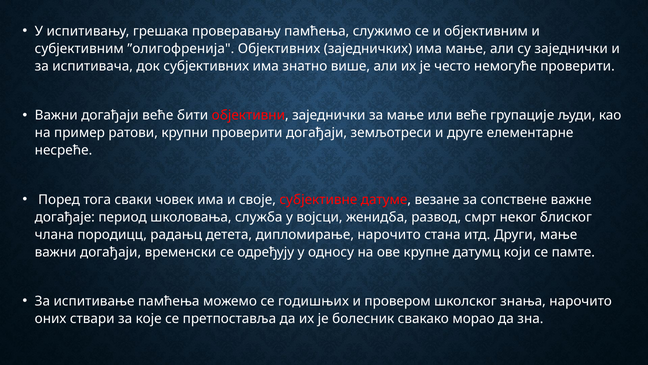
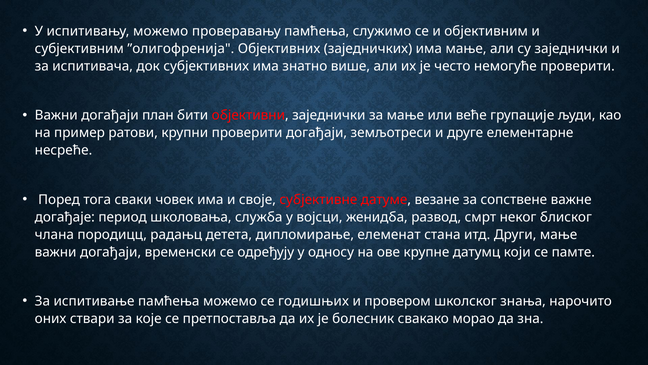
испитивању грешака: грешака -> можемо (161, 31)
догађаји веће: веће -> план (158, 115)
дипломирање нарочито: нарочито -> елеменат (389, 234)
